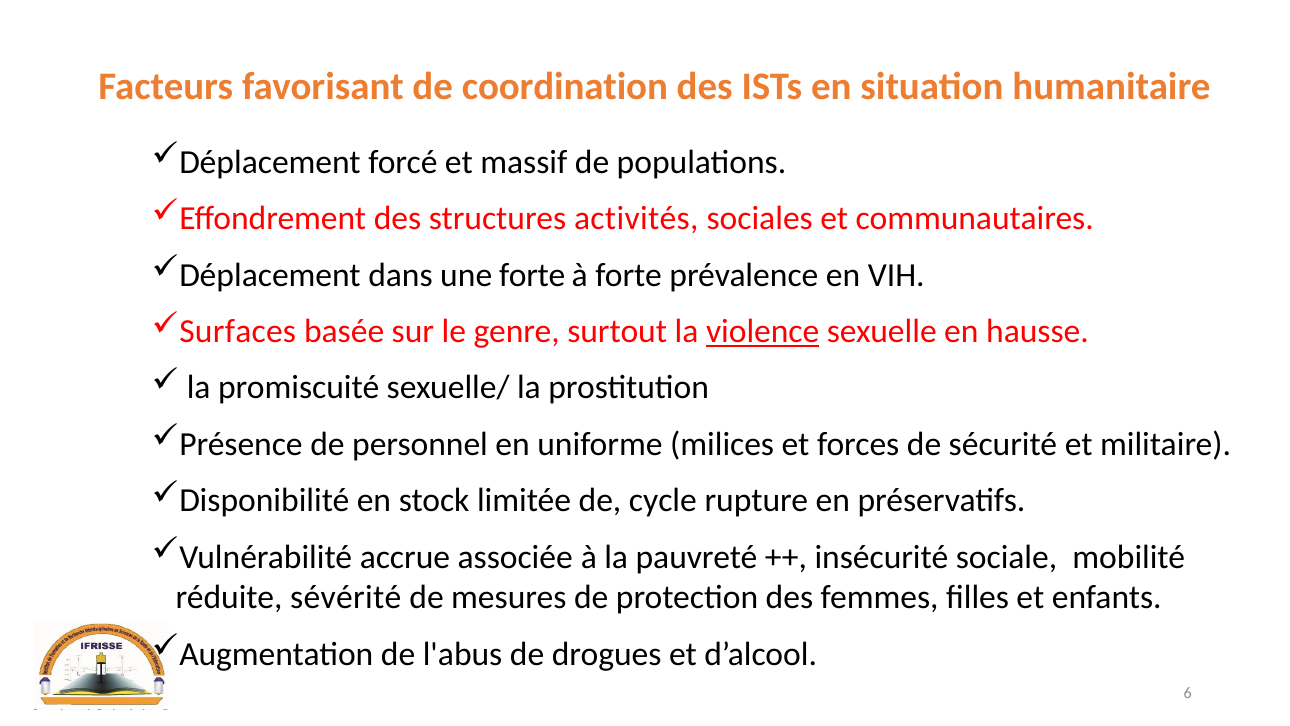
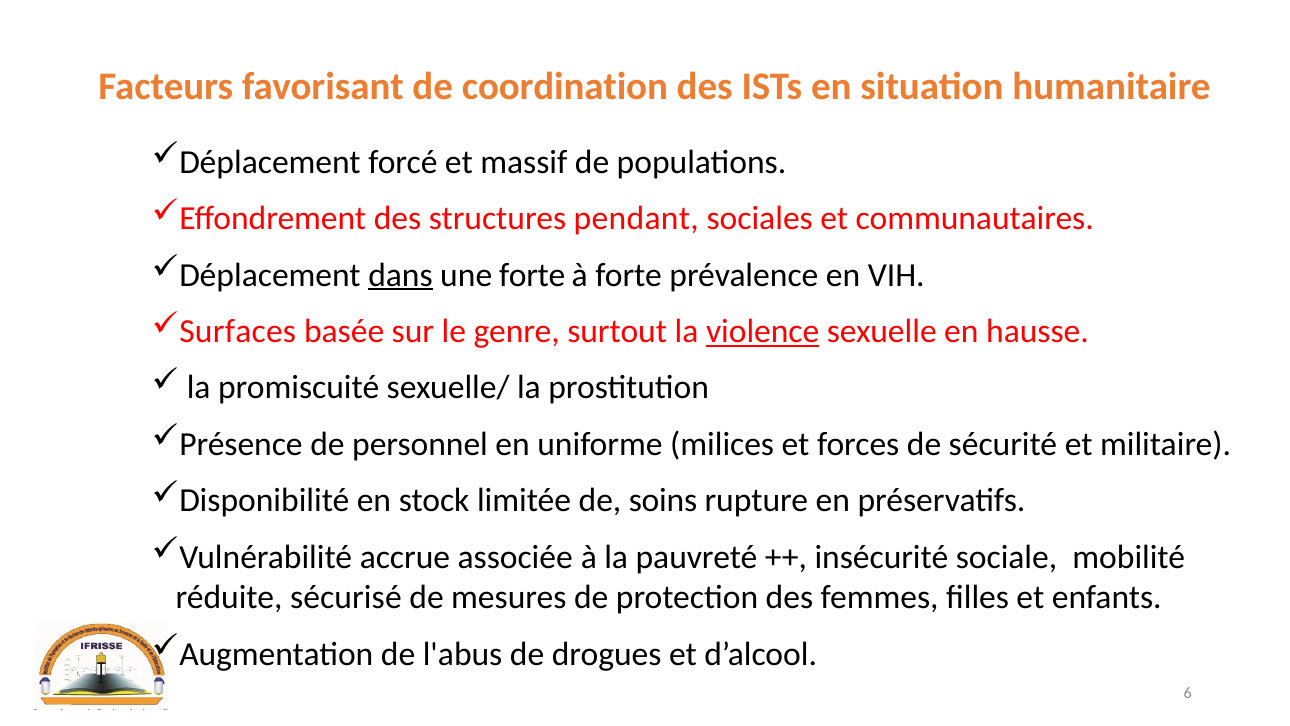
activités: activités -> pendant (636, 218)
dans underline: none -> present (401, 275)
cycle: cycle -> soins (663, 501)
sévérité: sévérité -> sécurisé (346, 597)
